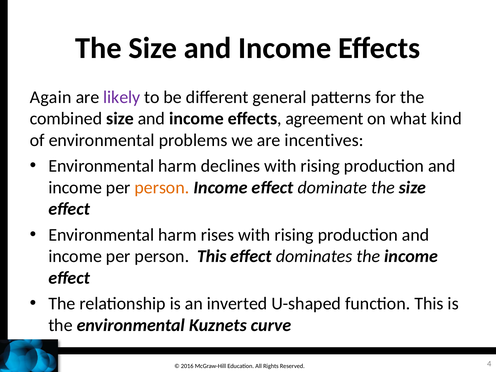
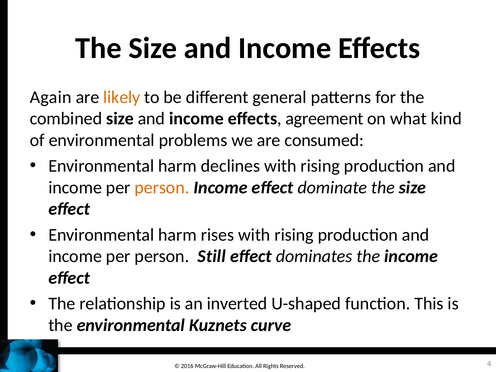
likely colour: purple -> orange (122, 97)
incentives: incentives -> consumed (324, 140)
person This: This -> Still (212, 256)
